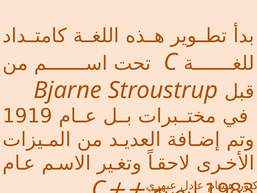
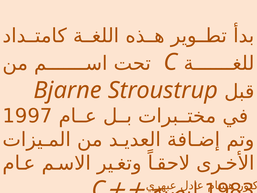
1919: 1919 -> 1997 (27, 116)
